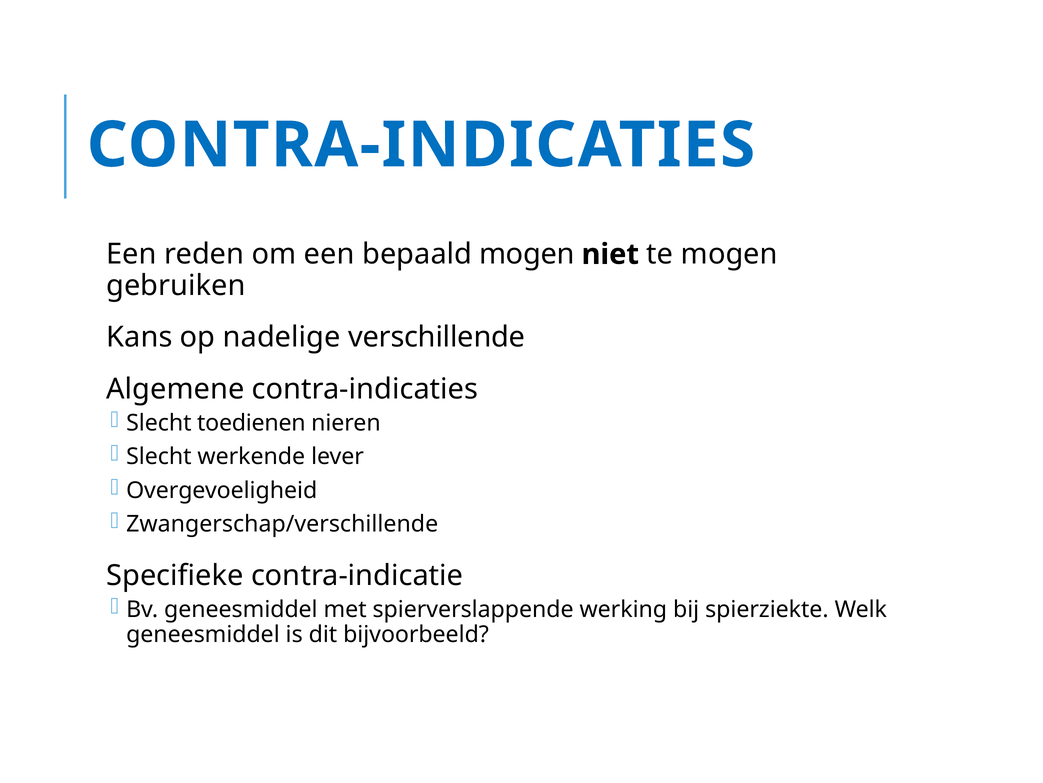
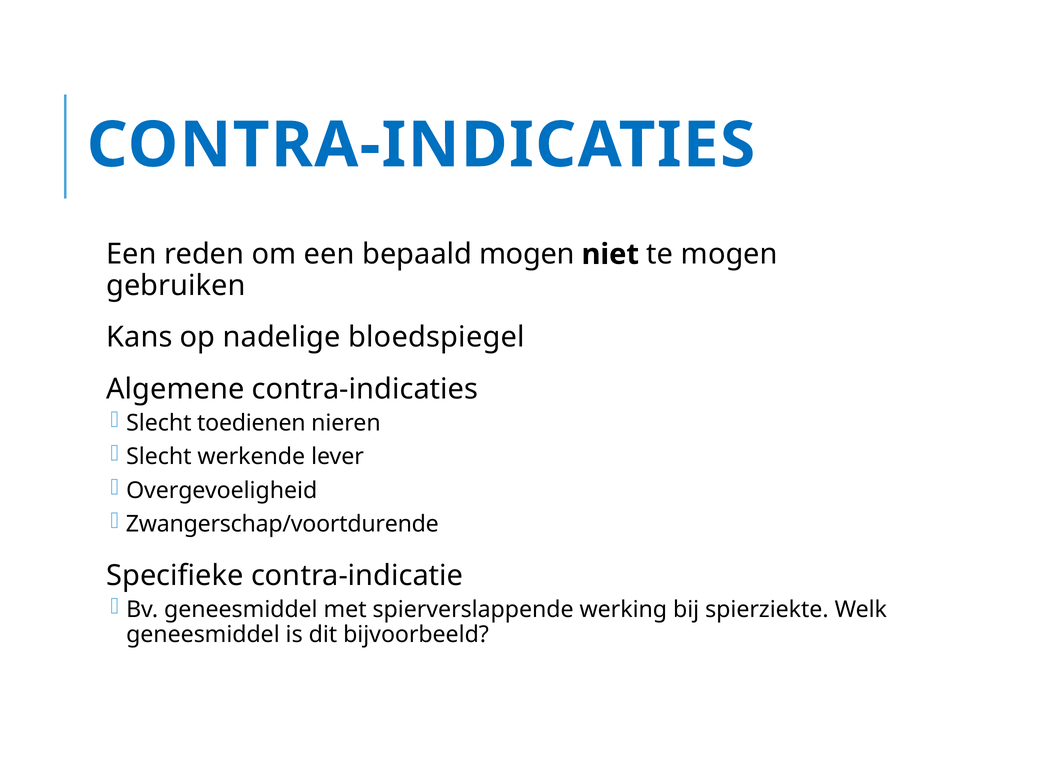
verschillende: verschillende -> bloedspiegel (436, 337)
Zwangerschap/verschillende: Zwangerschap/verschillende -> Zwangerschap/voortdurende (282, 524)
